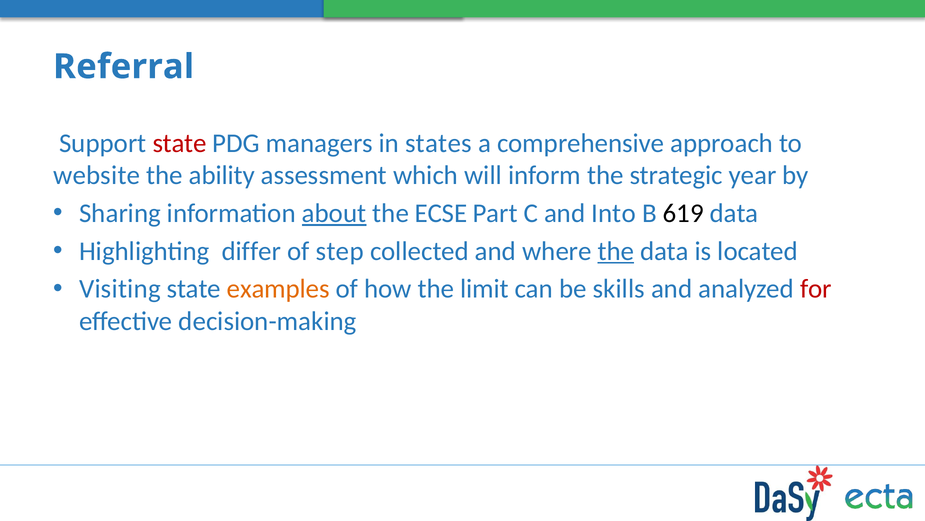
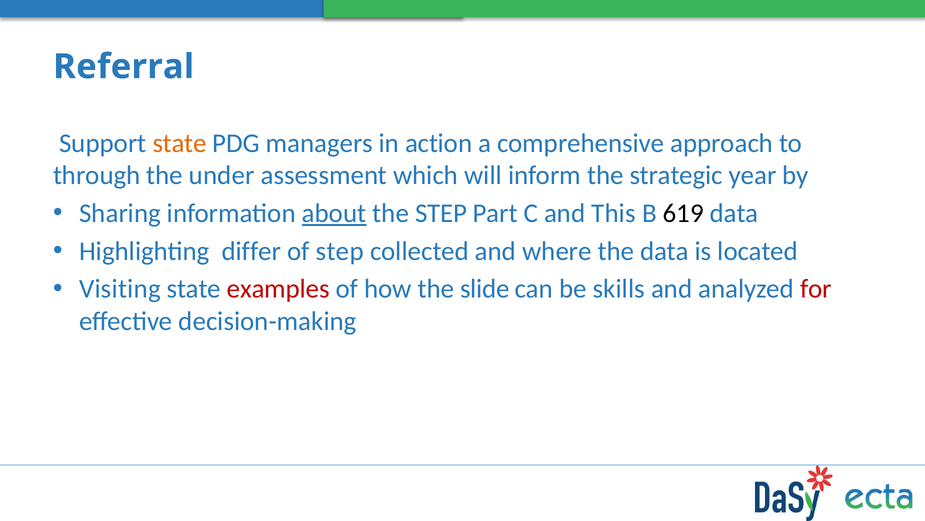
state colour: red -> orange (180, 143)
states: states -> action (439, 143)
website: website -> through (97, 175)
ability: ability -> under (222, 175)
the ECSE: ECSE -> STEP (441, 213)
Into: Into -> This (614, 213)
the underline: present -> none (616, 251)
examples colour: orange -> red (278, 289)
limit: limit -> slide (485, 289)
